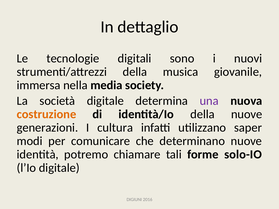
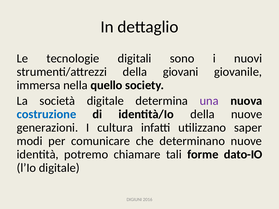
musica: musica -> giovani (181, 72)
media: media -> quello (106, 85)
costruzione colour: orange -> blue (46, 114)
solo-IO: solo-IO -> dato-IO (243, 155)
